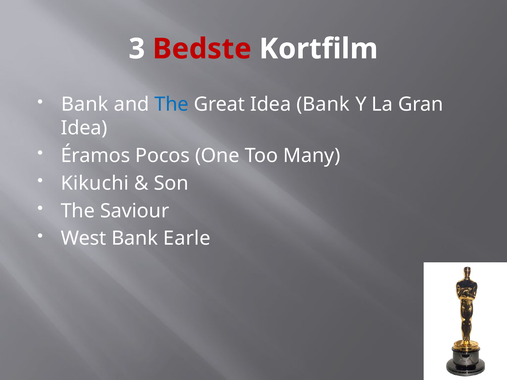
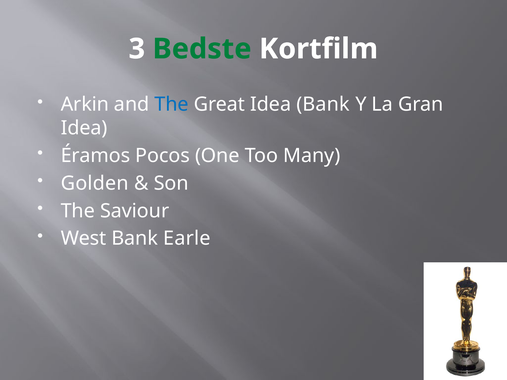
Bedste colour: red -> green (202, 49)
Bank: Bank -> Arkin (85, 104)
Kikuchi: Kikuchi -> Golden (95, 183)
